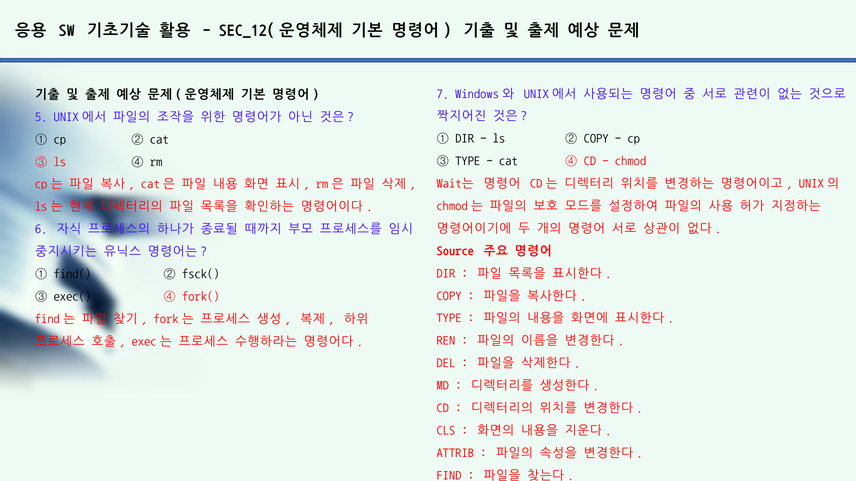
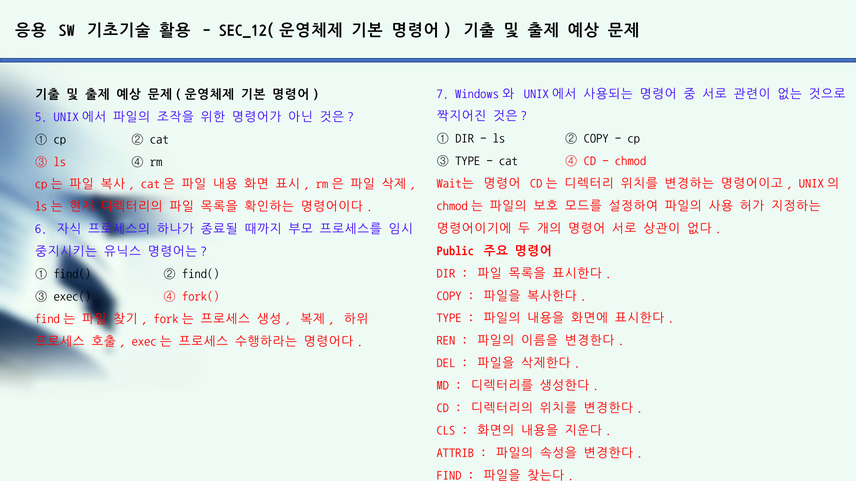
Source: Source -> Public (455, 251)
② fsck(: fsck( -> find( (201, 274)
